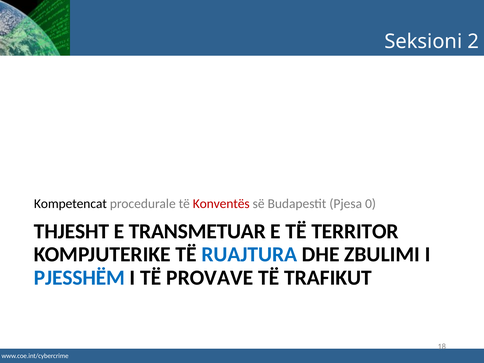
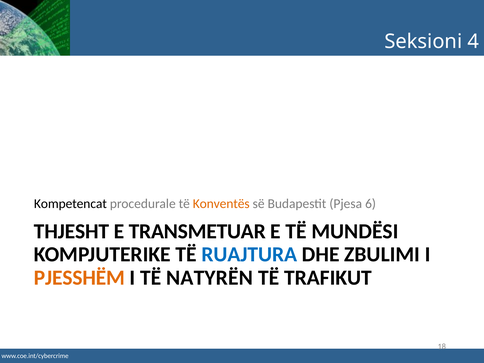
2: 2 -> 4 (473, 42)
Konventës colour: red -> orange (221, 204)
0: 0 -> 6 (371, 204)
TERRITOR: TERRITOR -> MUNDËSI (355, 231)
PJESSHËM colour: blue -> orange (79, 278)
PROVAVE: PROVAVE -> NATYRËN (210, 278)
